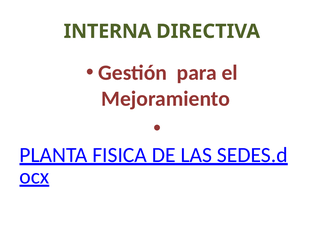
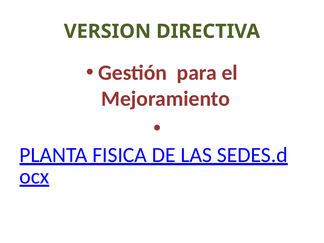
INTERNA: INTERNA -> VERSION (107, 31)
